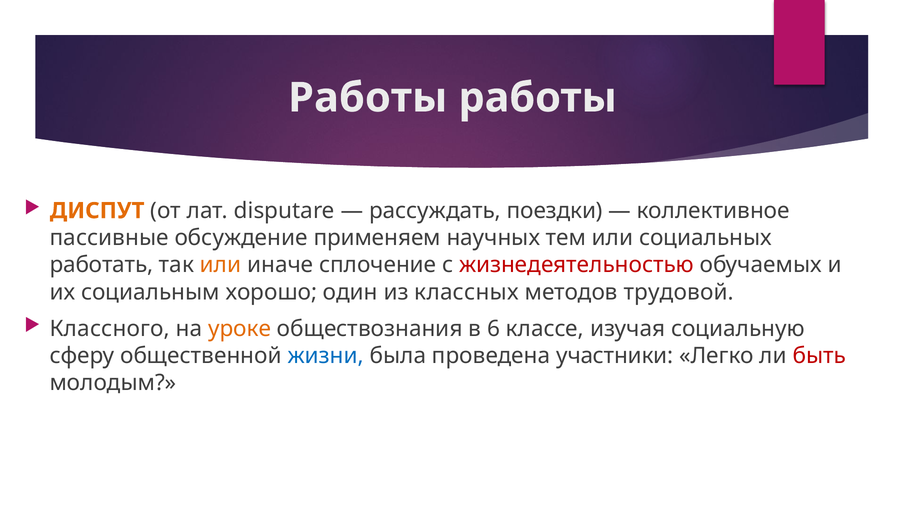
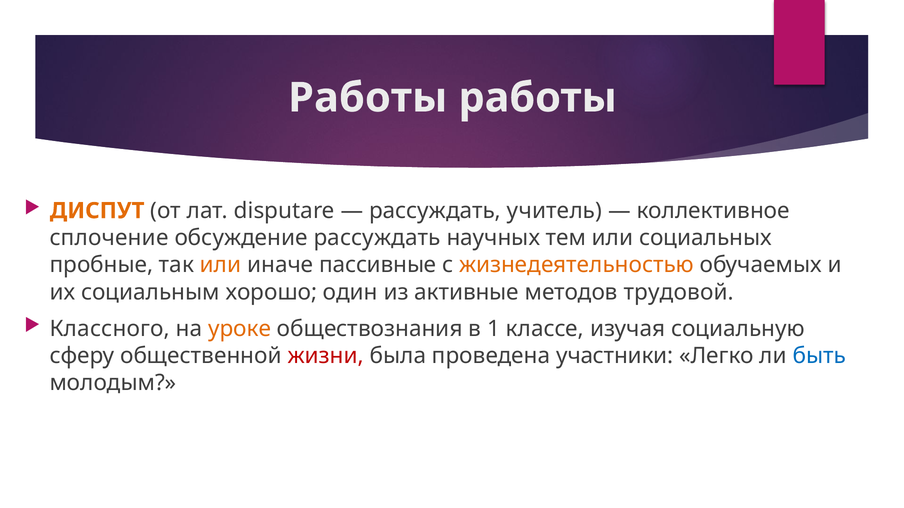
поездки: поездки -> учитель (555, 211)
пассивные: пассивные -> сплочение (109, 238)
обсуждение применяем: применяем -> рассуждать (377, 238)
работать: работать -> пробные (101, 265)
сплочение: сплочение -> пассивные (378, 265)
жизнедеятельностью colour: red -> orange (577, 265)
классных: классных -> активные (467, 292)
6: 6 -> 1 (494, 329)
жизни colour: blue -> red (326, 356)
быть colour: red -> blue (819, 356)
